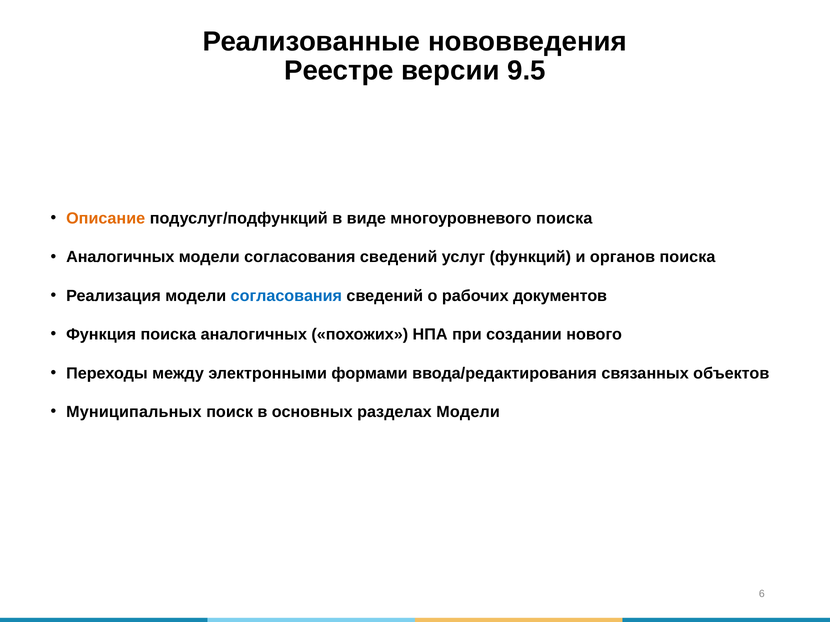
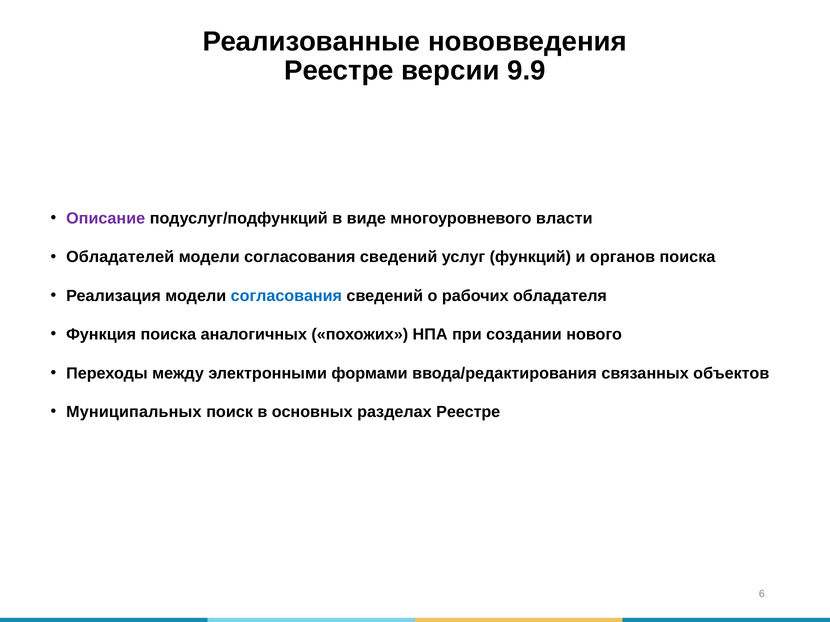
9.5: 9.5 -> 9.9 (526, 70)
Описание colour: orange -> purple (106, 218)
многоуровневого поиска: поиска -> власти (564, 218)
Аналогичных: Аналогичных -> Обладателей (120, 257)
документов: документов -> обладателя (560, 296)
разделах Модели: Модели -> Реестре (468, 412)
